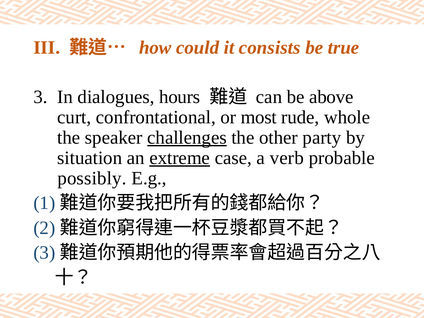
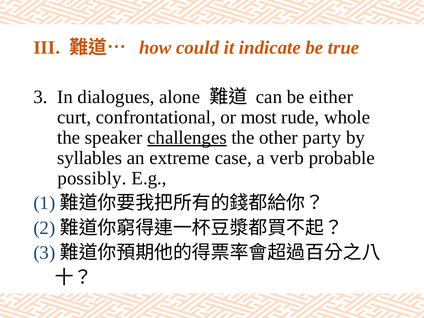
consists: consists -> indicate (270, 48)
hours: hours -> alone (180, 97)
above: above -> either (331, 97)
situation: situation -> syllables (90, 158)
extreme underline: present -> none (180, 158)
